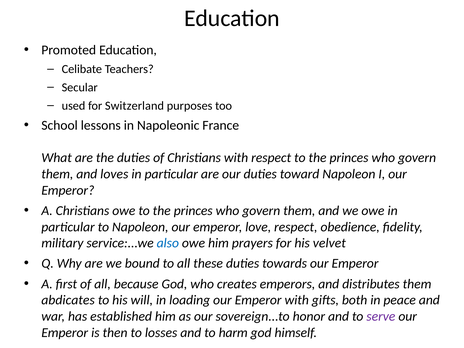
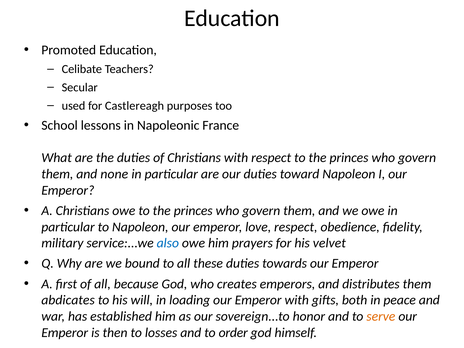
Switzerland: Switzerland -> Castlereagh (135, 106)
loves: loves -> none (114, 174)
serve colour: purple -> orange (381, 316)
harm: harm -> order (233, 333)
